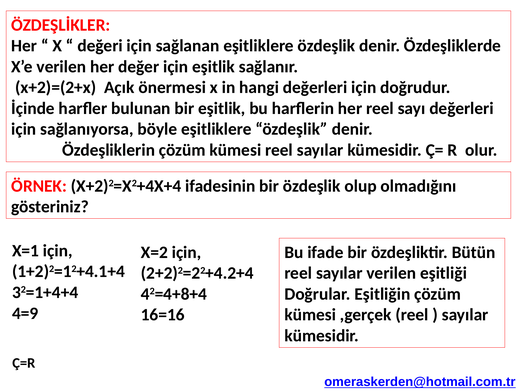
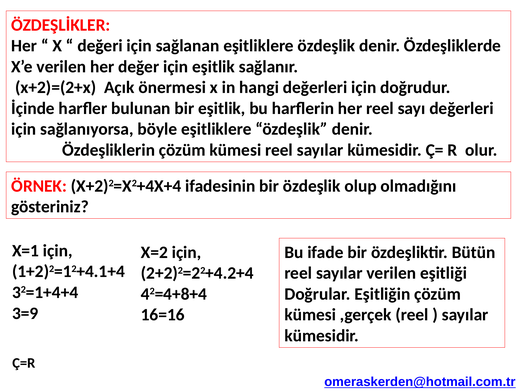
4=9: 4=9 -> 3=9 (25, 313)
